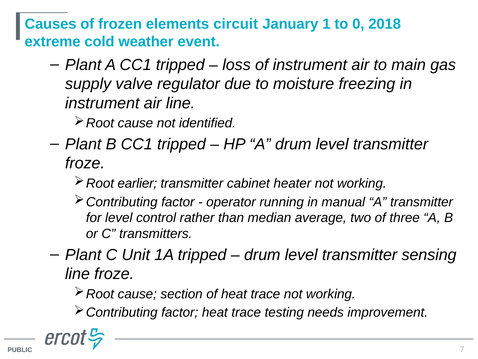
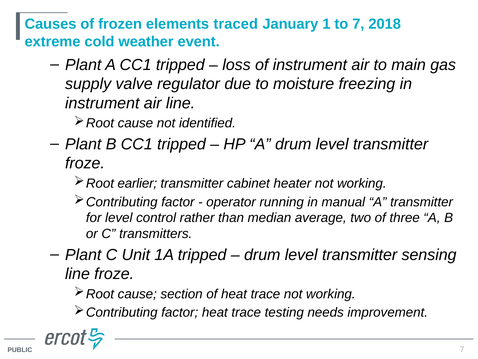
circuit: circuit -> traced (236, 24)
to 0: 0 -> 7 (358, 24)
